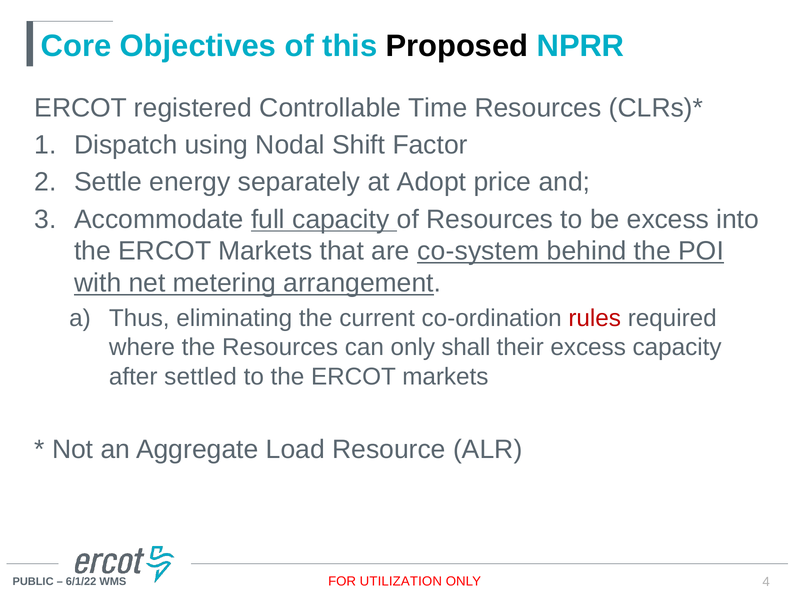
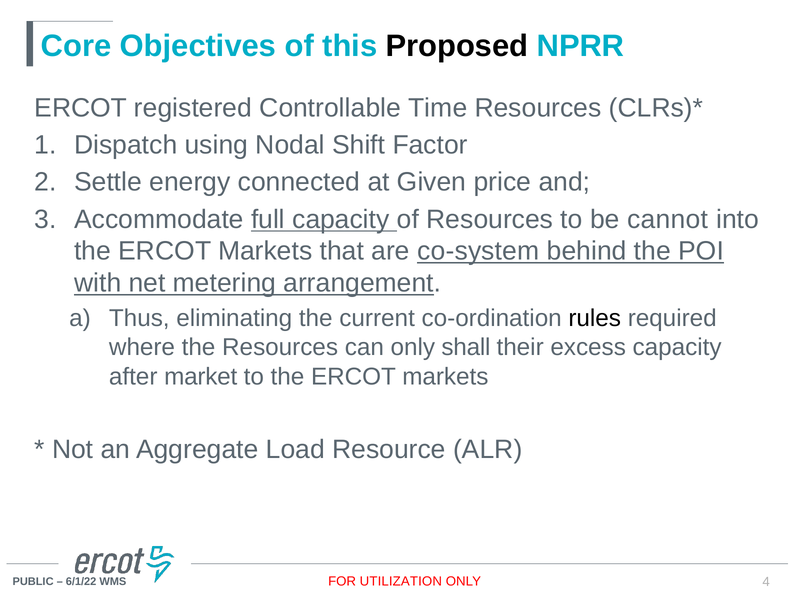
separately: separately -> connected (299, 182)
Adopt: Adopt -> Given (432, 182)
be excess: excess -> cannot (668, 219)
rules colour: red -> black (595, 318)
settled: settled -> market (201, 377)
